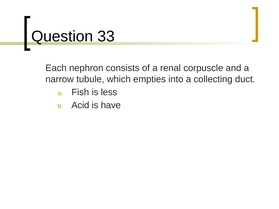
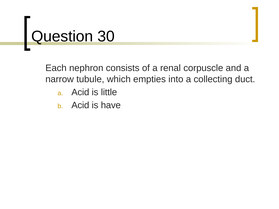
33: 33 -> 30 (106, 36)
a Fish: Fish -> Acid (80, 92)
less: less -> little (109, 92)
